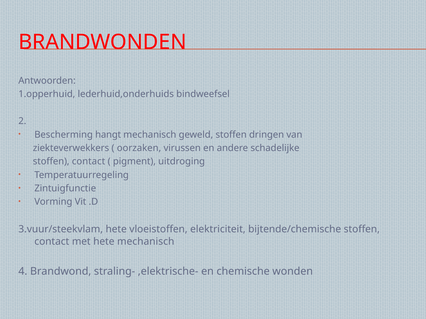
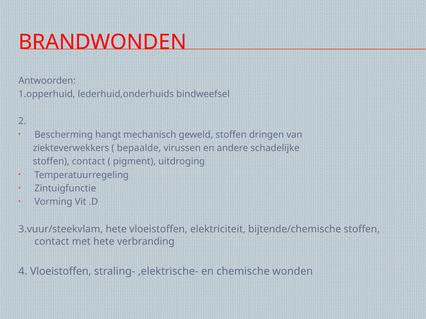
oorzaken: oorzaken -> bepaalde (139, 148)
hete mechanisch: mechanisch -> verbranding (146, 242)
4 Brandwond: Brandwond -> Vloeistoffen (61, 272)
